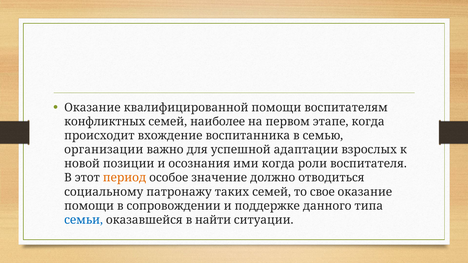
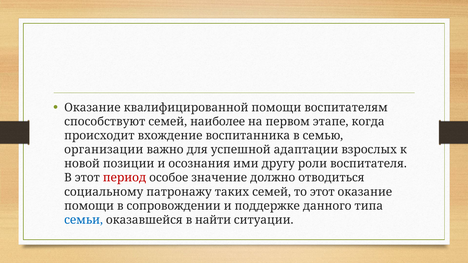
конфликтных: конфликтных -> способствуют (105, 122)
ими когда: когда -> другу (278, 164)
период colour: orange -> red (125, 178)
то свое: свое -> этот (322, 192)
